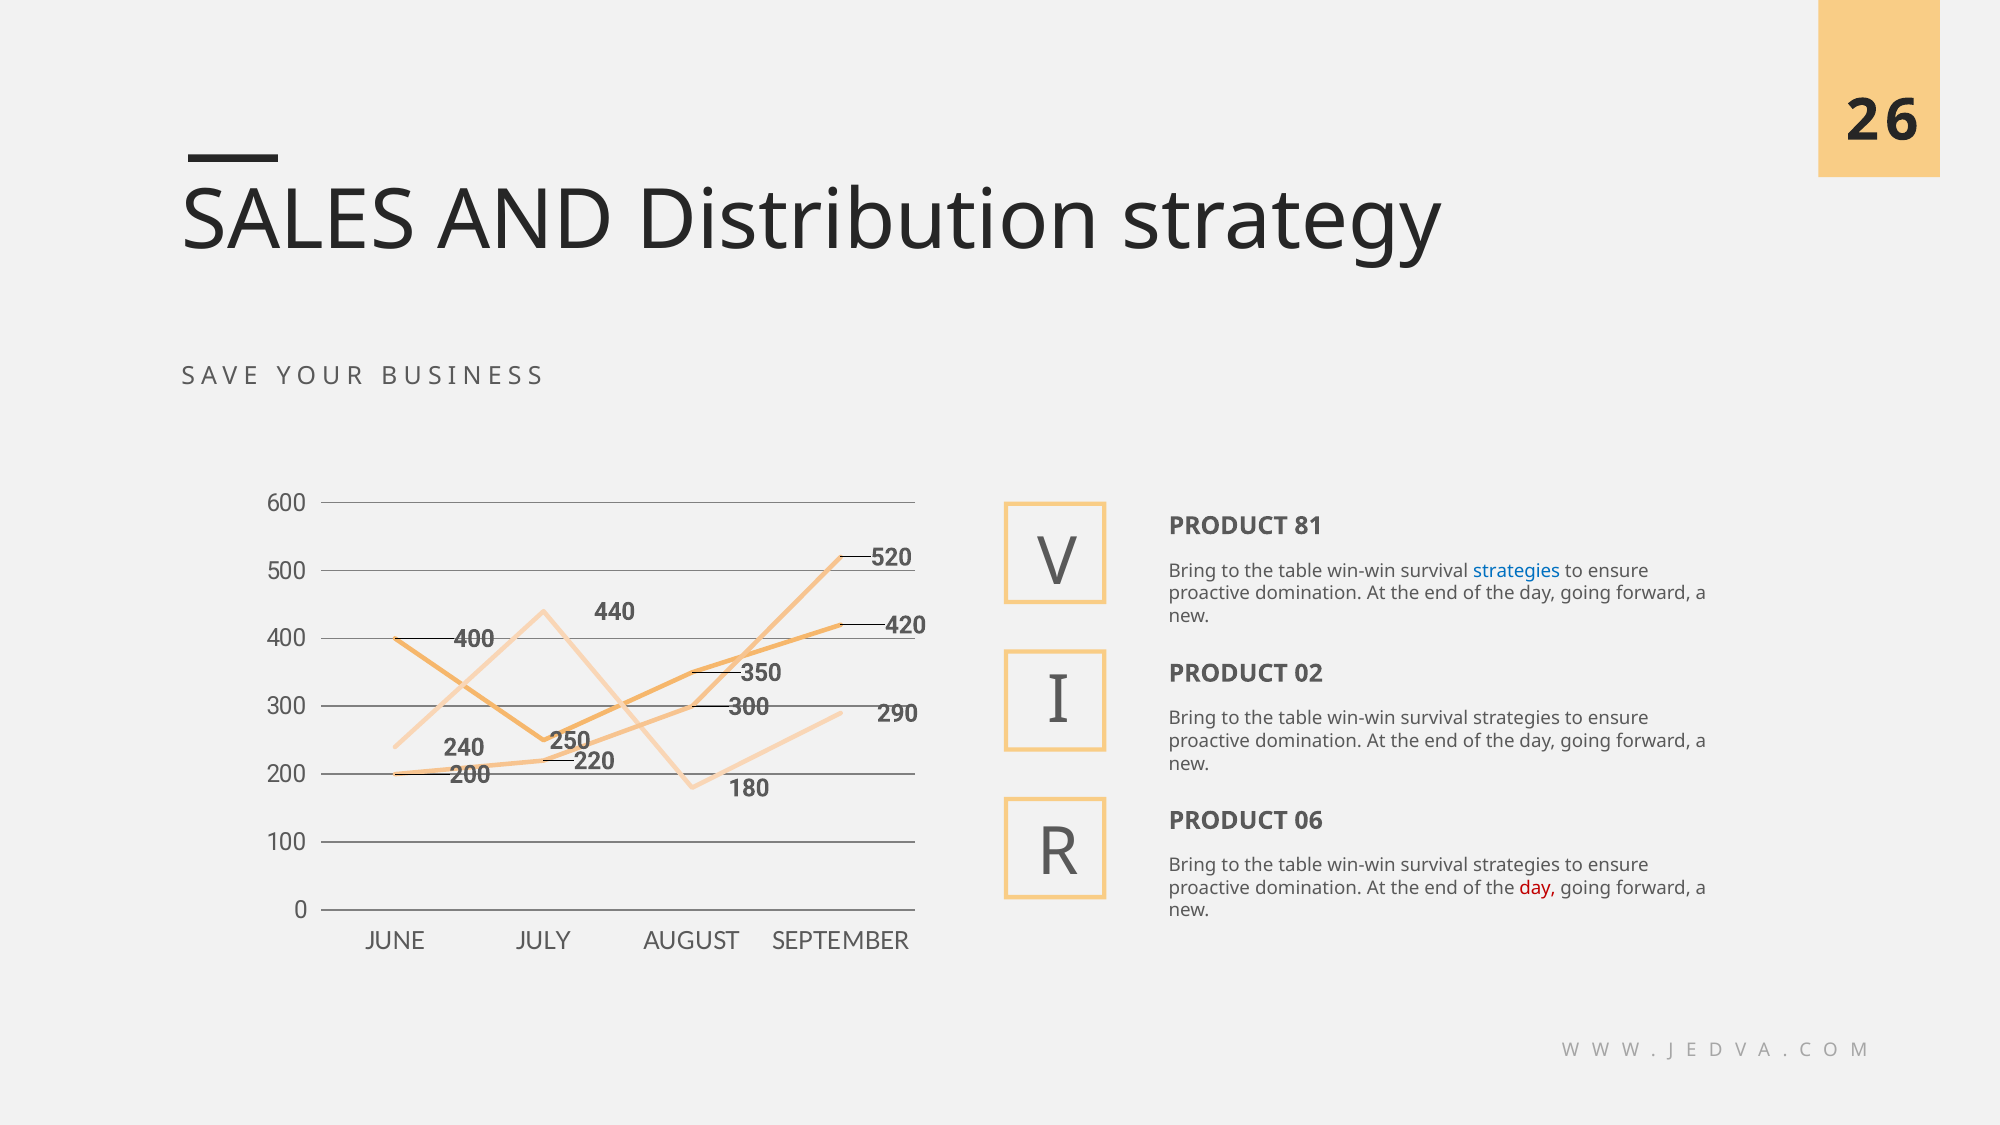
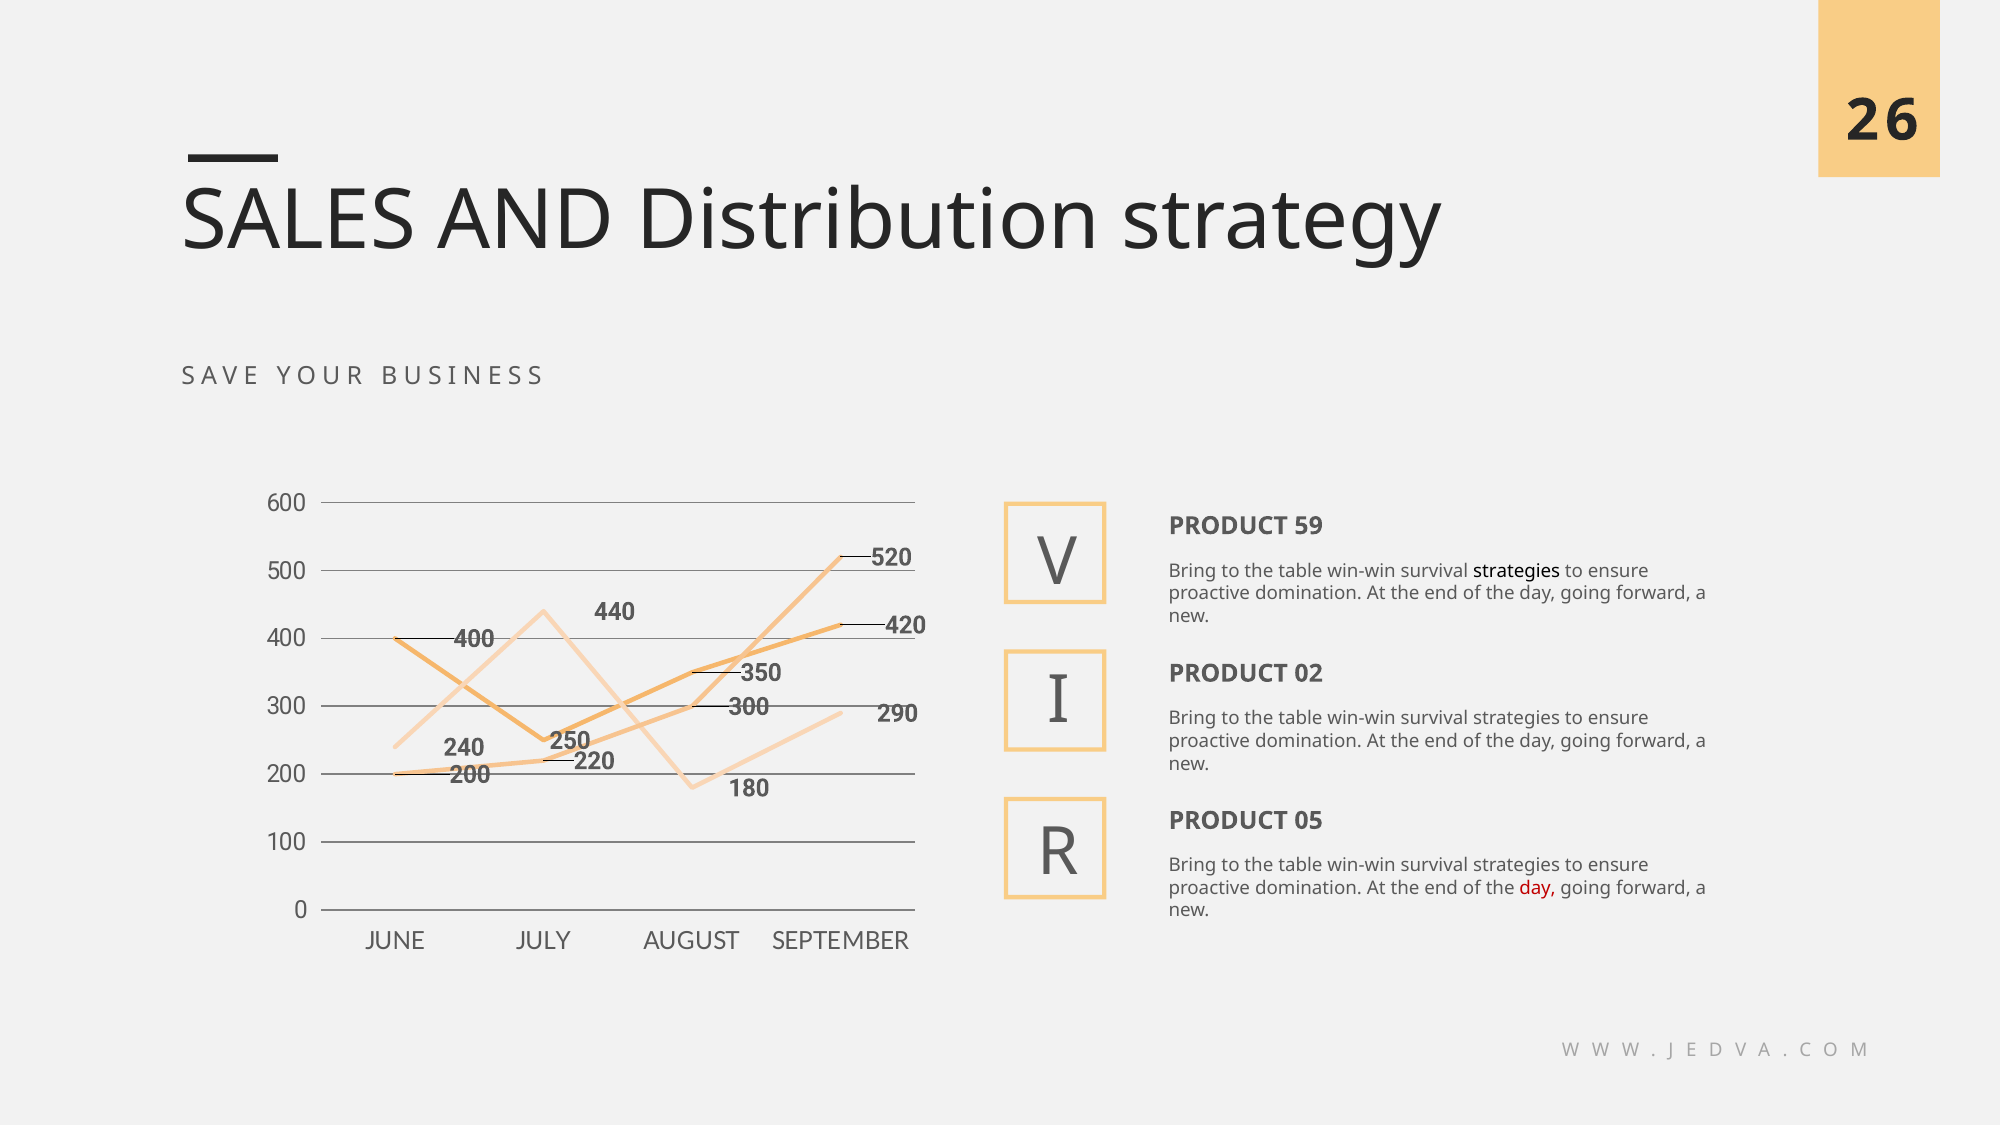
81: 81 -> 59 (1309, 526)
strategies colour: blue -> black (1517, 571)
06: 06 -> 05 (1309, 821)
